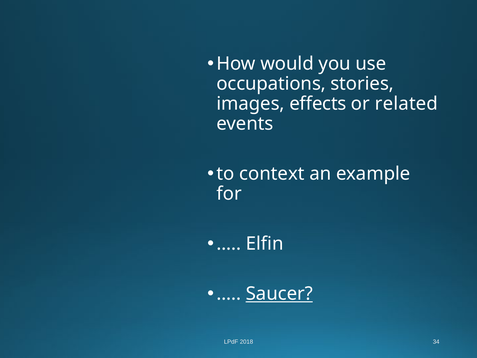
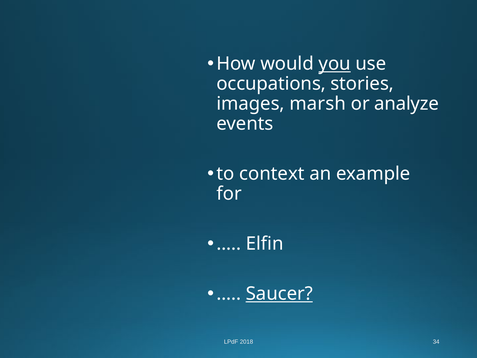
you underline: none -> present (335, 64)
effects: effects -> marsh (318, 104)
related: related -> analyze (407, 104)
